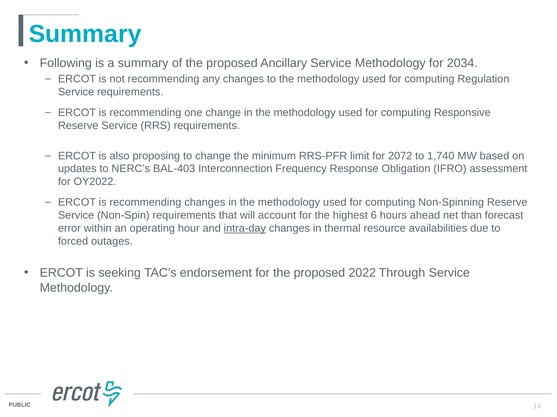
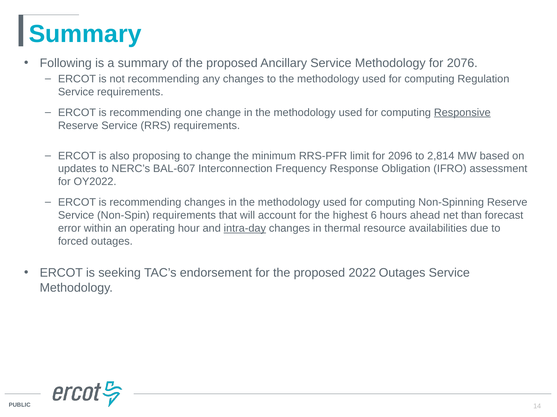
2034: 2034 -> 2076 (462, 63)
Responsive underline: none -> present (462, 113)
2072: 2072 -> 2096 (400, 156)
1,740: 1,740 -> 2,814 (441, 156)
BAL-403: BAL-403 -> BAL-607 (174, 169)
2022 Through: Through -> Outages (402, 273)
